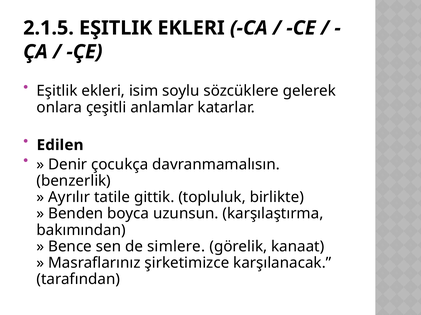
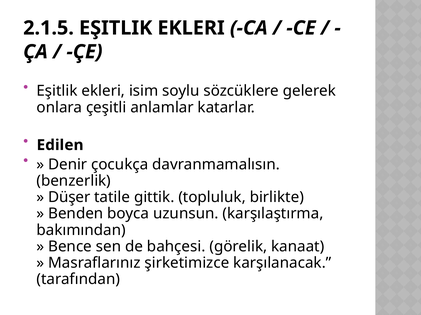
Ayrılır: Ayrılır -> Düşer (69, 198)
simlere: simlere -> bahçesi (176, 247)
